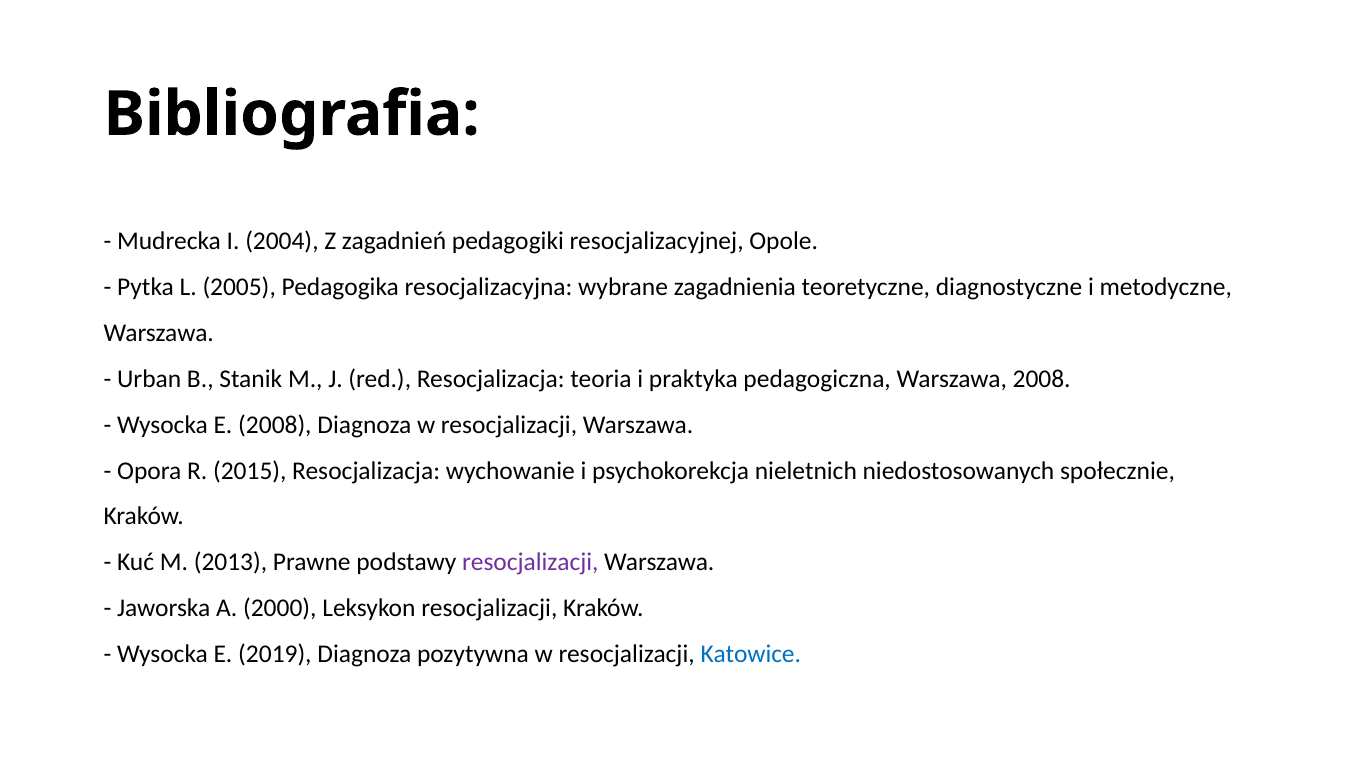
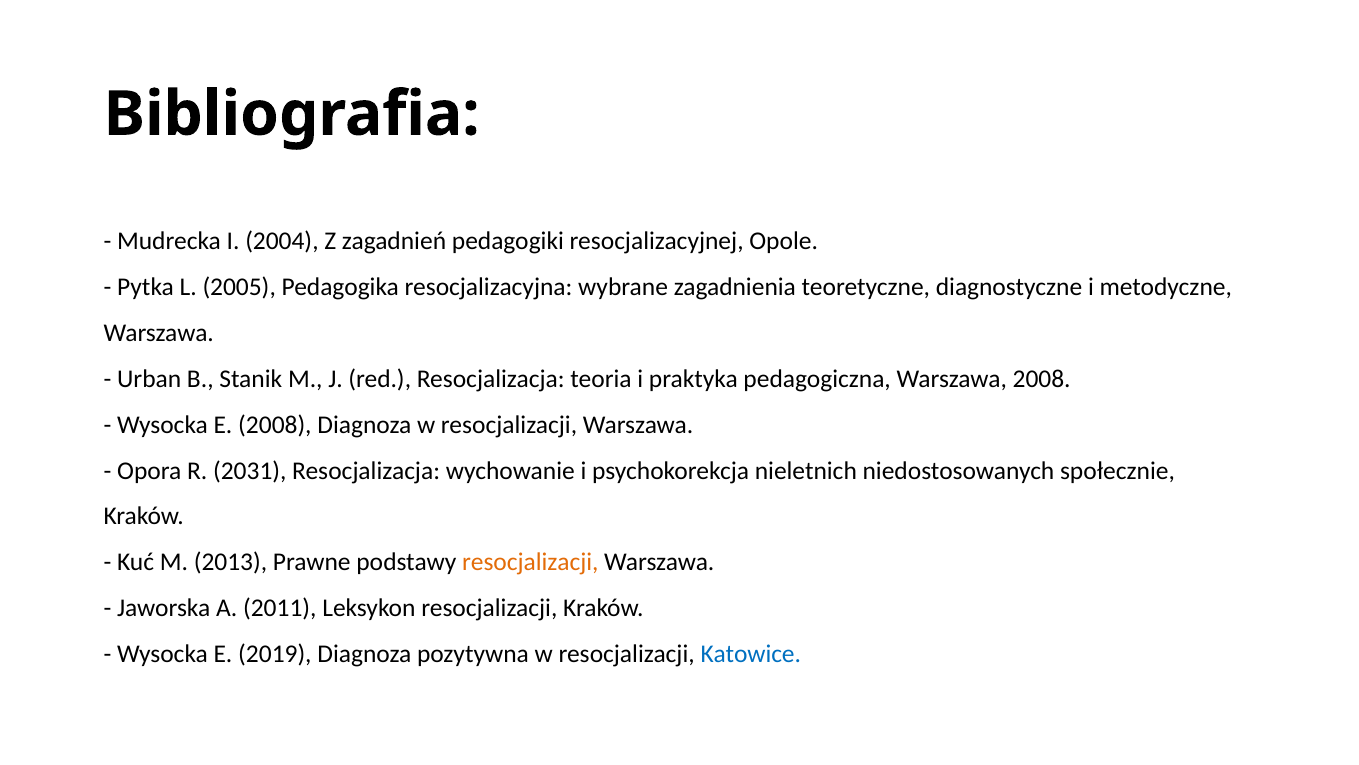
2015: 2015 -> 2031 (250, 470)
resocjalizacji colour: purple -> orange (530, 562)
2000: 2000 -> 2011 (280, 608)
